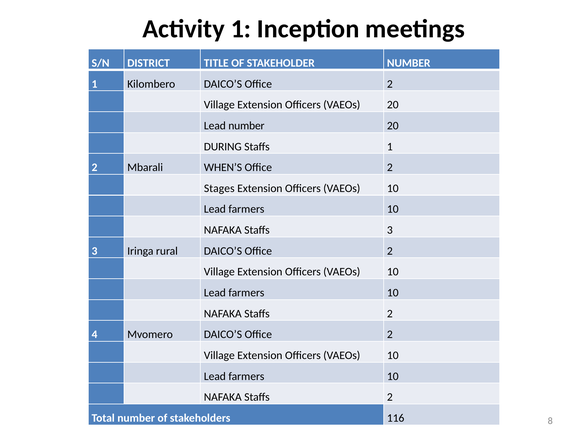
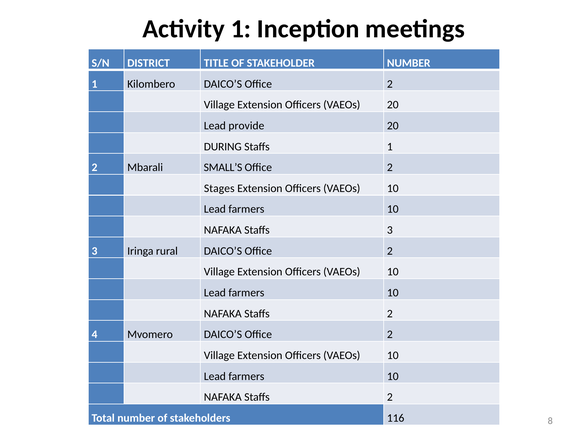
Lead number: number -> provide (246, 126)
WHEN’S: WHEN’S -> SMALL’S (223, 167)
